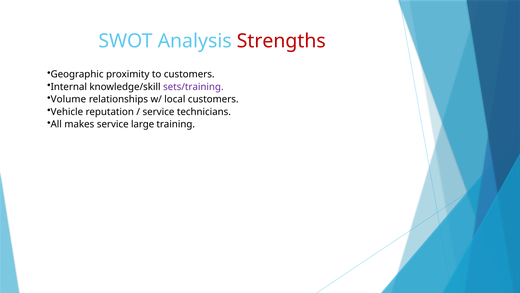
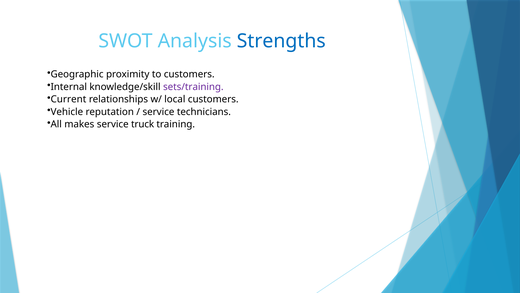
Strengths colour: red -> blue (281, 41)
Volume: Volume -> Current (68, 99)
large: large -> truck (143, 124)
